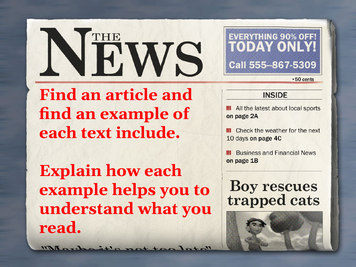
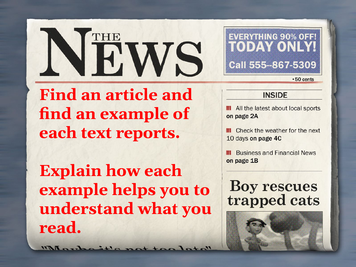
include: include -> reports (148, 133)
